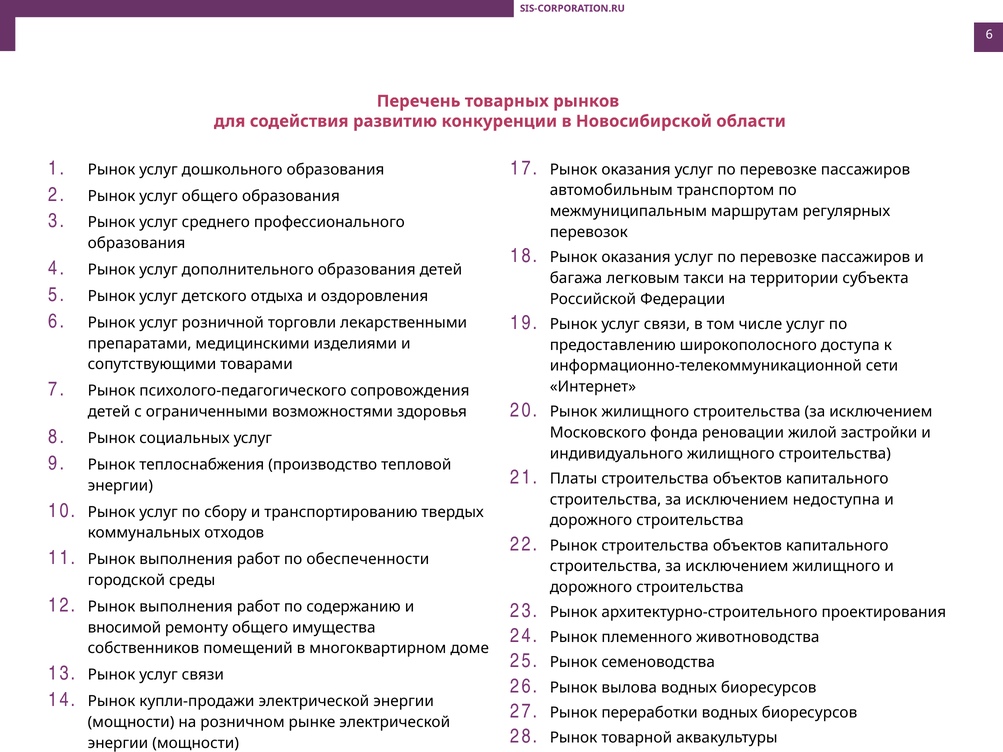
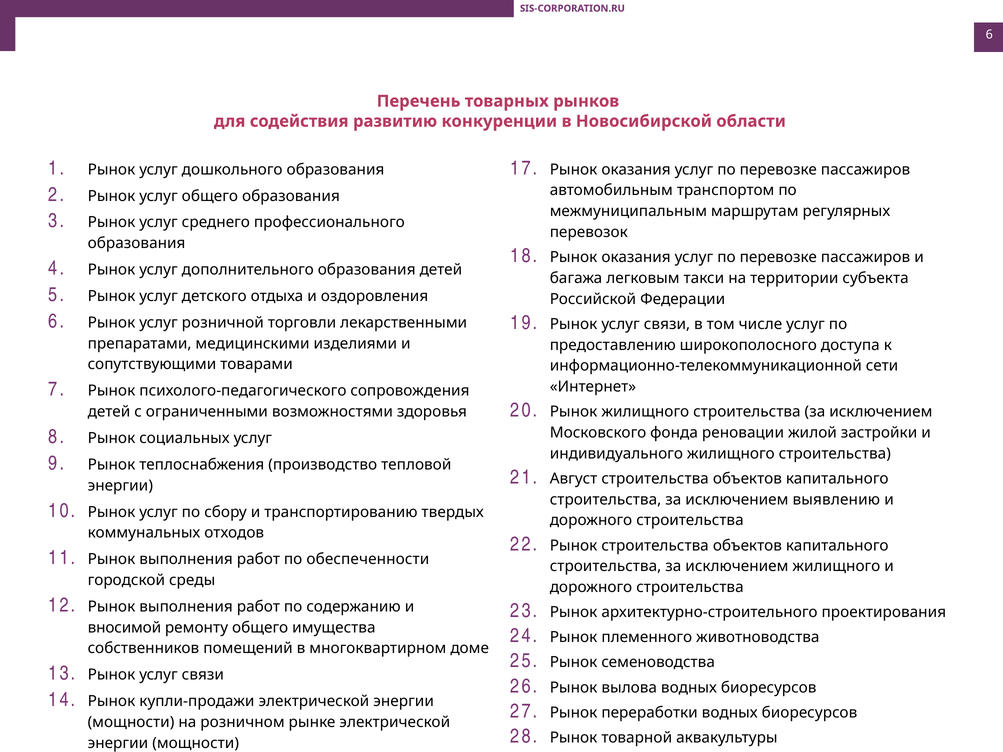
Платы: Платы -> Август (574, 479)
недоступна: недоступна -> выявлению (836, 500)
